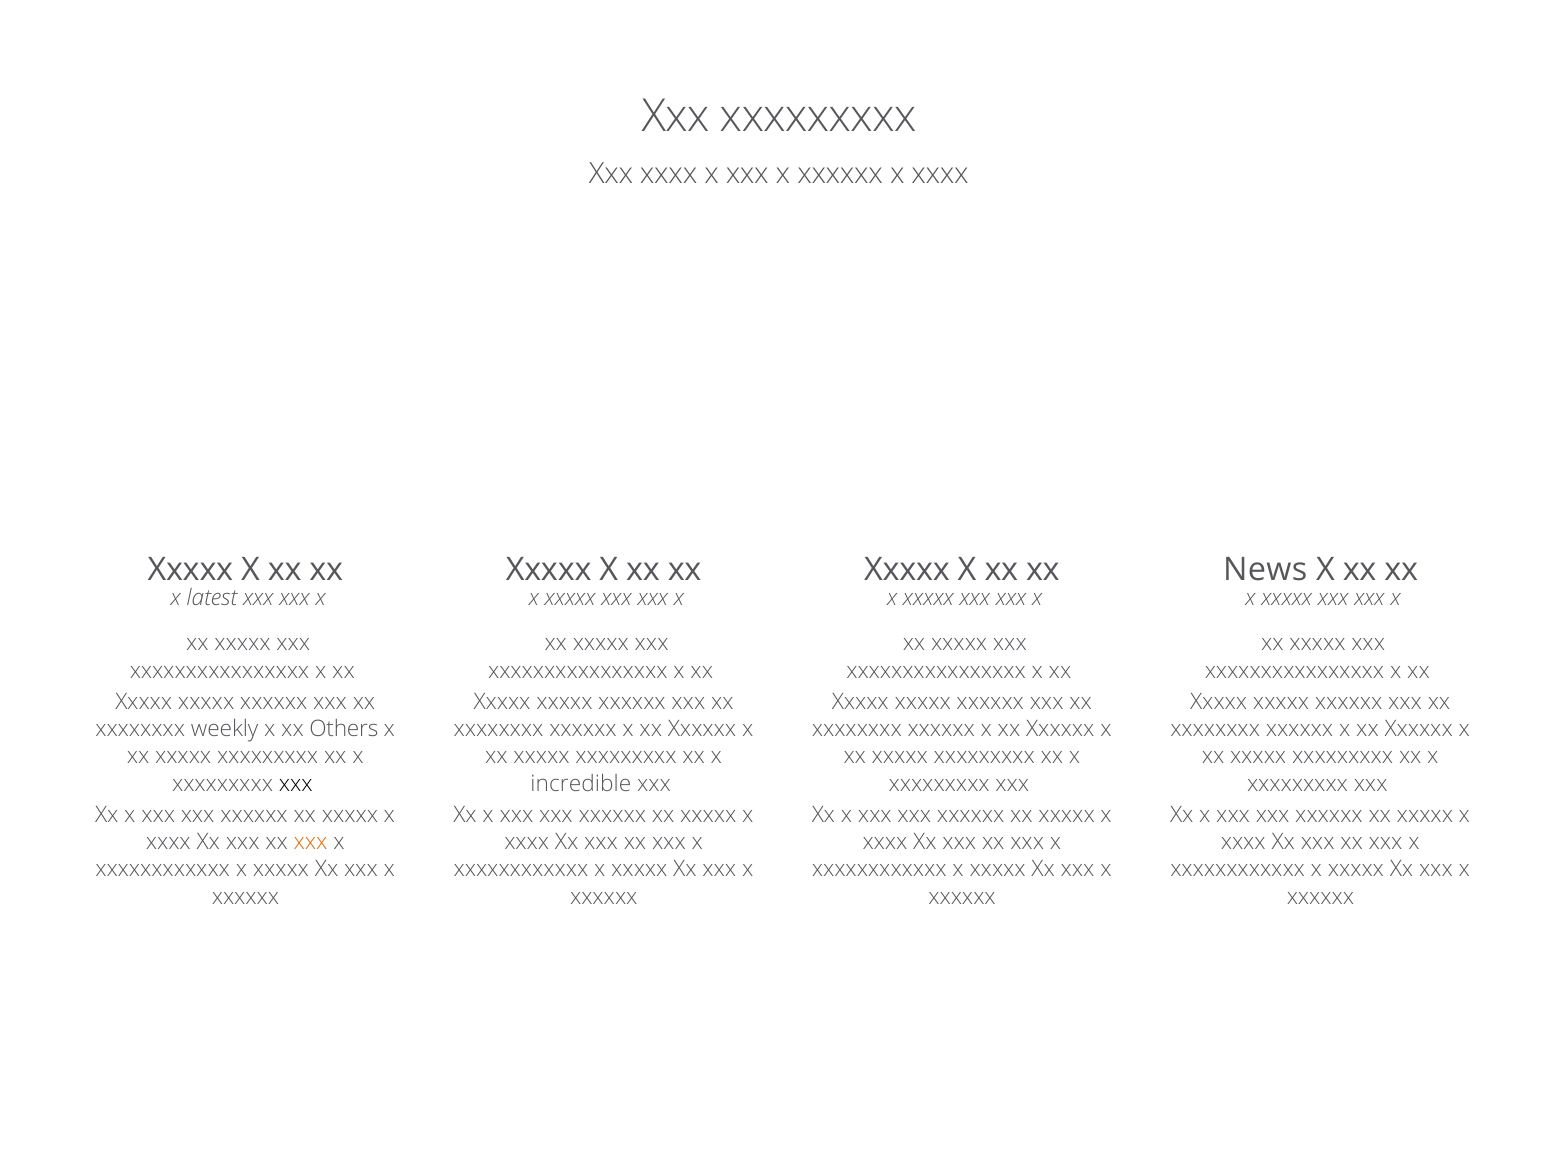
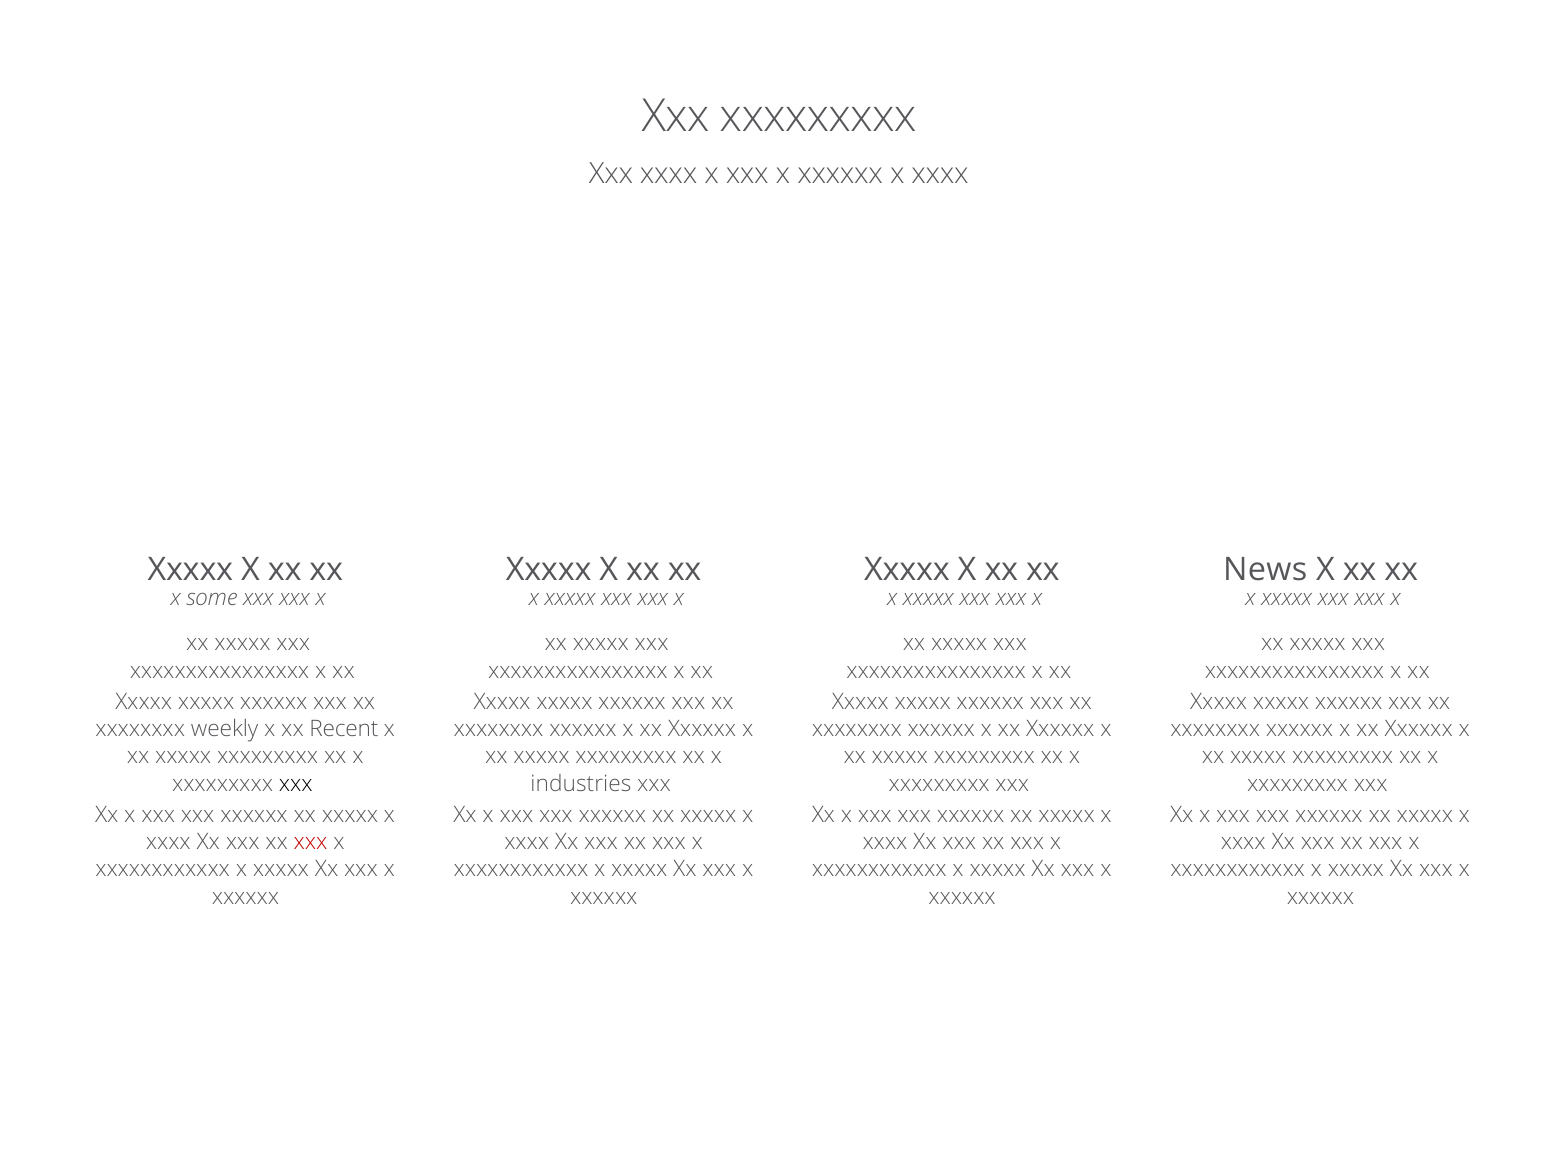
latest: latest -> some (212, 598)
Others: Others -> Recent (344, 729)
incredible: incredible -> industries (581, 783)
xxx colour: orange -> red (311, 842)
